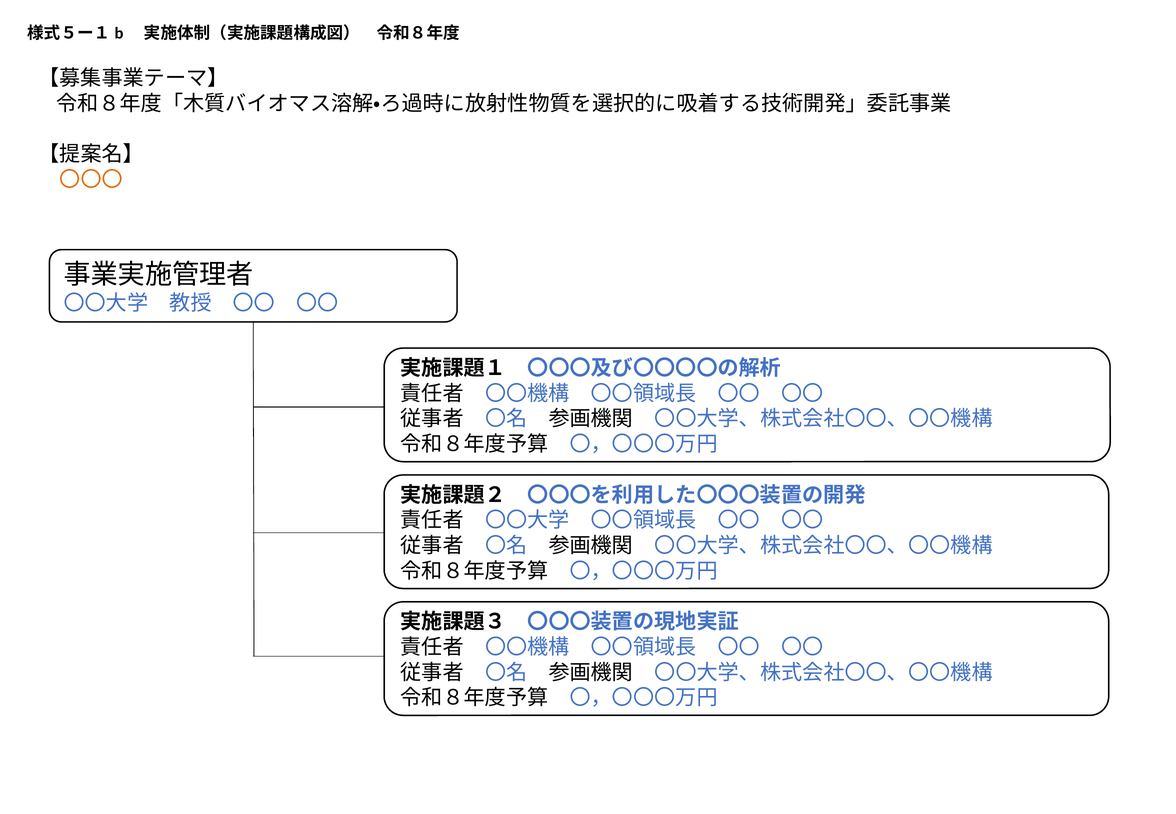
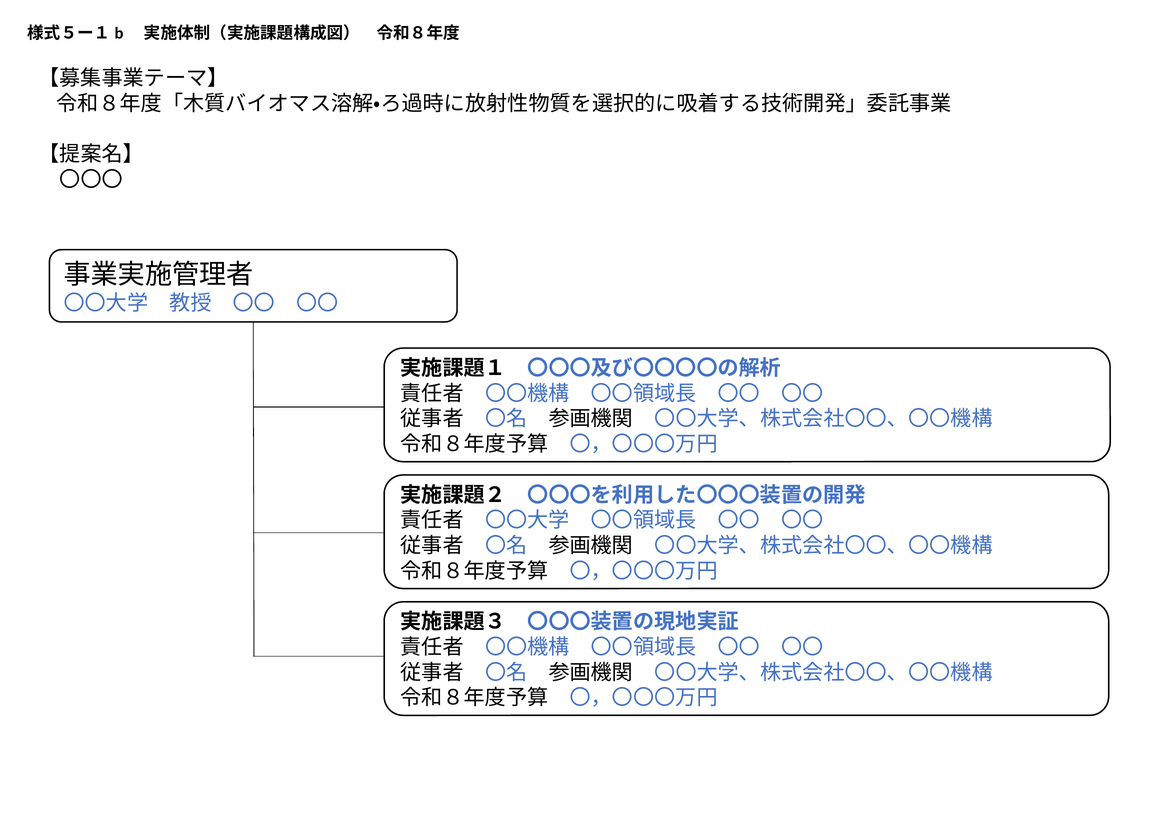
〇〇〇 colour: orange -> black (91, 180)
